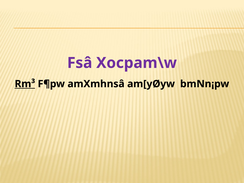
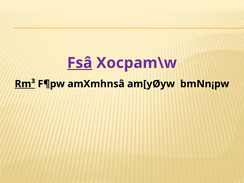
Fsâ underline: none -> present (80, 63)
